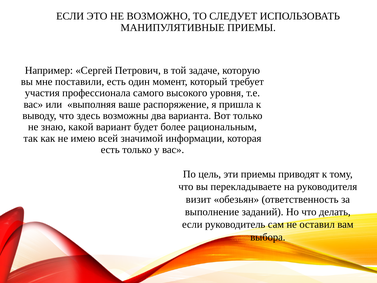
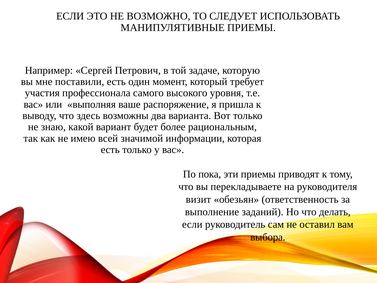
цель: цель -> пока (210, 174)
